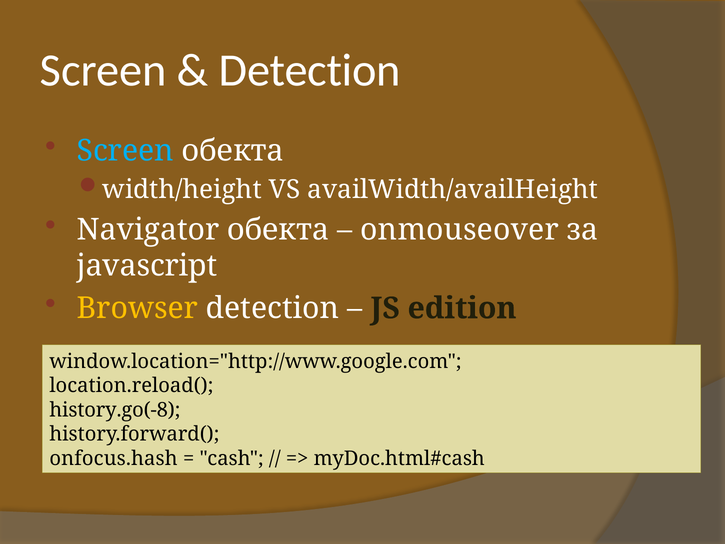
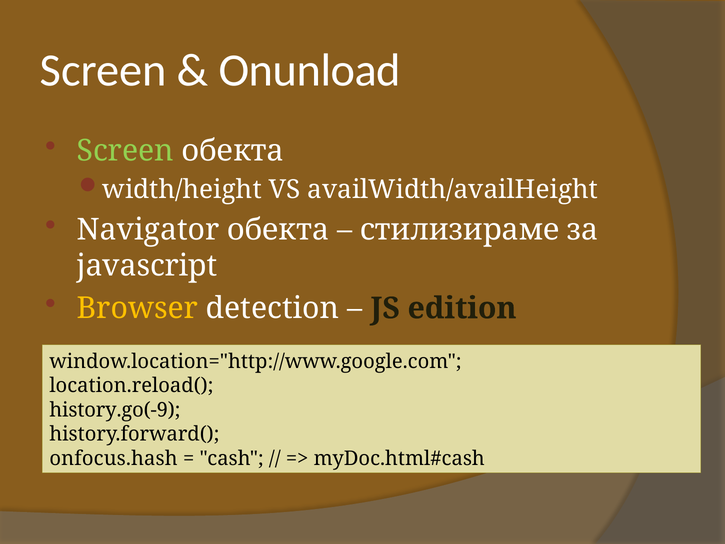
Detection: Detection -> Onunload (310, 70)
Screen colour: light blue -> light green (125, 151)
onmouseover: onmouseover -> стилизираме (460, 230)
history.go(-8: history.go(-8 -> history.go(-9 (115, 410)
